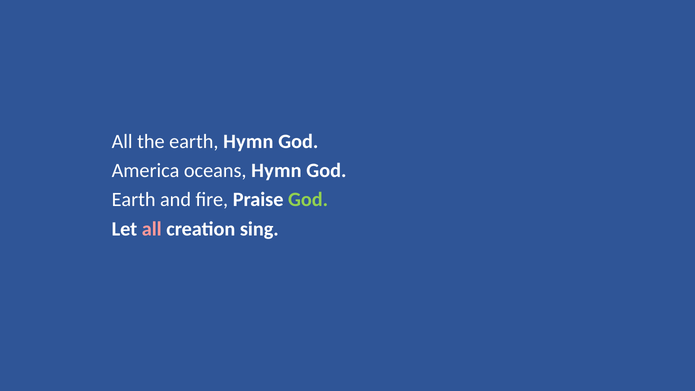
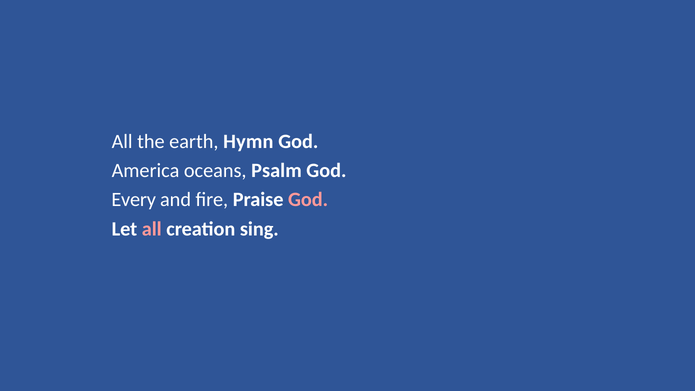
oceans Hymn: Hymn -> Psalm (276, 171)
Earth: Earth -> Every (134, 200)
God colour: light green -> pink (308, 200)
